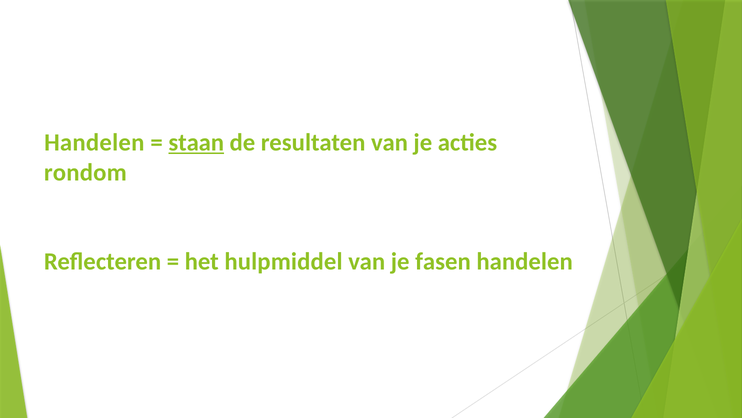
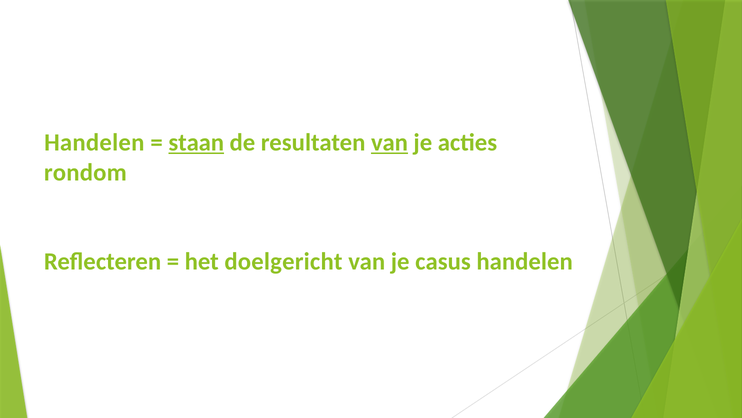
van underline: none -> present (389, 143)
hulpmiddel: hulpmiddel -> doelgericht (283, 261)
fasen: fasen -> casus (443, 261)
